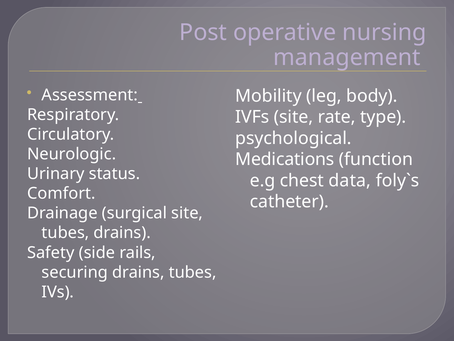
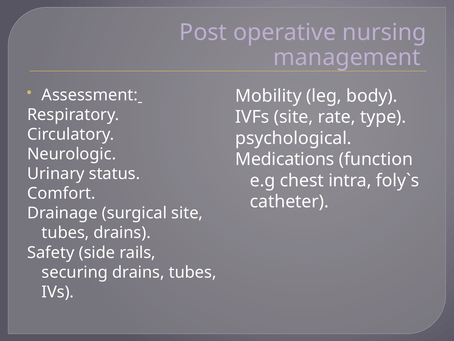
data: data -> intra (350, 180)
